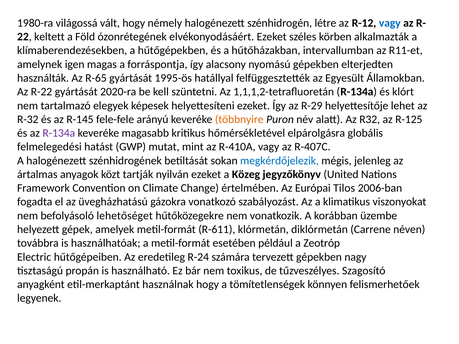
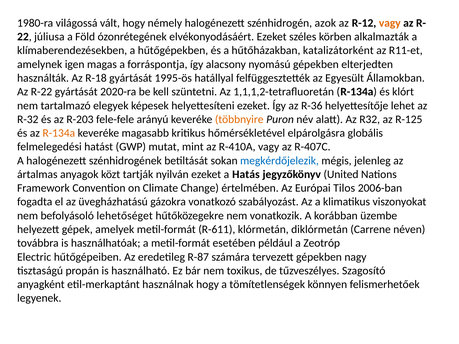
létre: létre -> azok (325, 23)
vagy colour: blue -> orange (390, 23)
keltett: keltett -> júliusa (49, 37)
intervallumban: intervallumban -> katalizátorként (338, 51)
R-65: R-65 -> R-18 (96, 78)
R-29: R-29 -> R-36 (312, 106)
R-145: R-145 -> R-203 (80, 119)
R-134a colour: purple -> orange (59, 133)
Közeg: Közeg -> Hatás (246, 174)
R-24: R-24 -> R-87 (198, 257)
